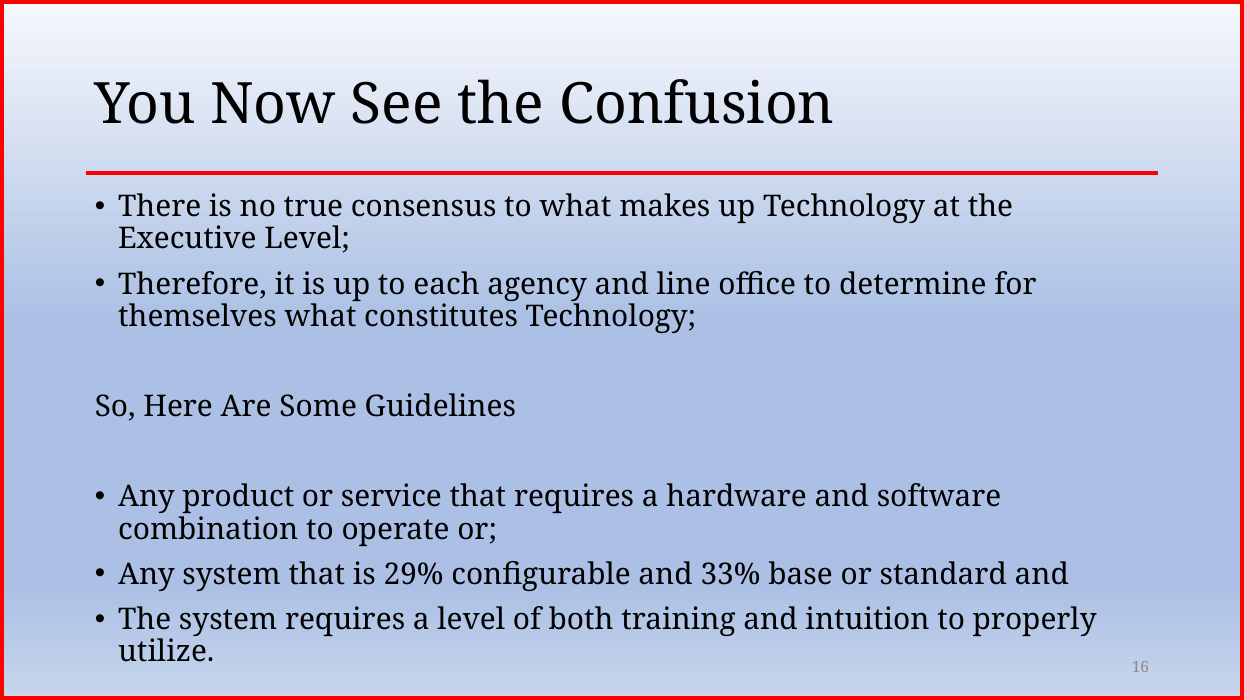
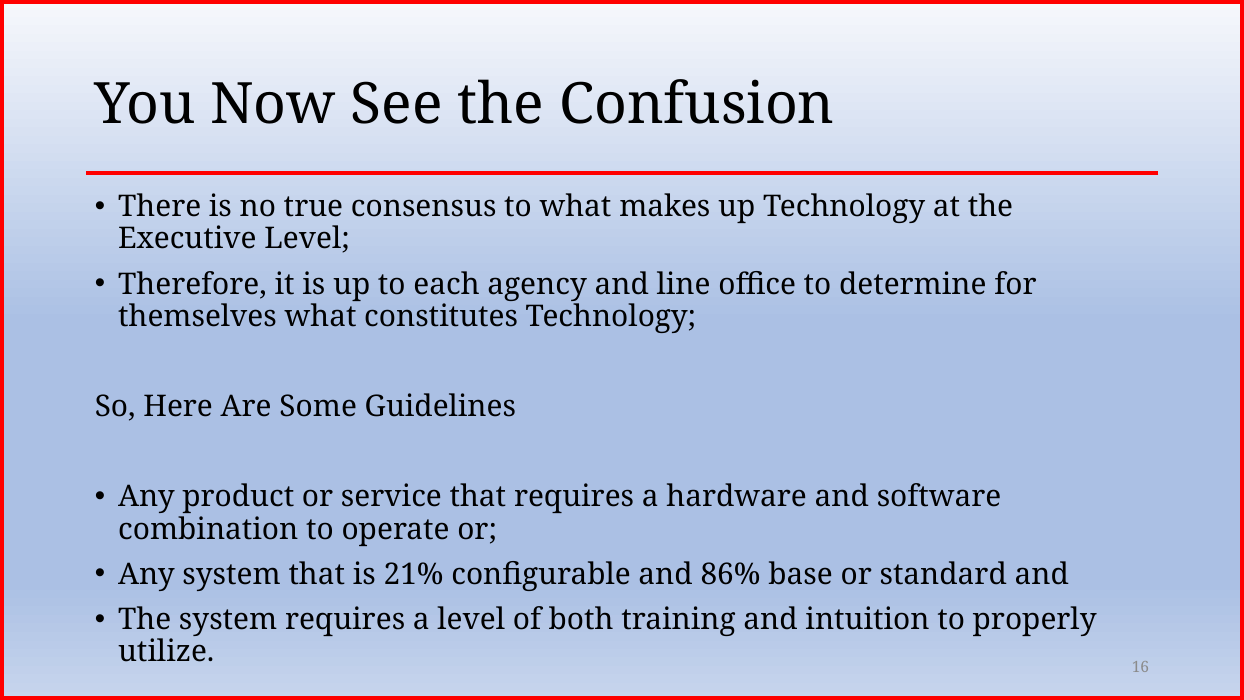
29%: 29% -> 21% (414, 574)
33%: 33% -> 86% (731, 574)
